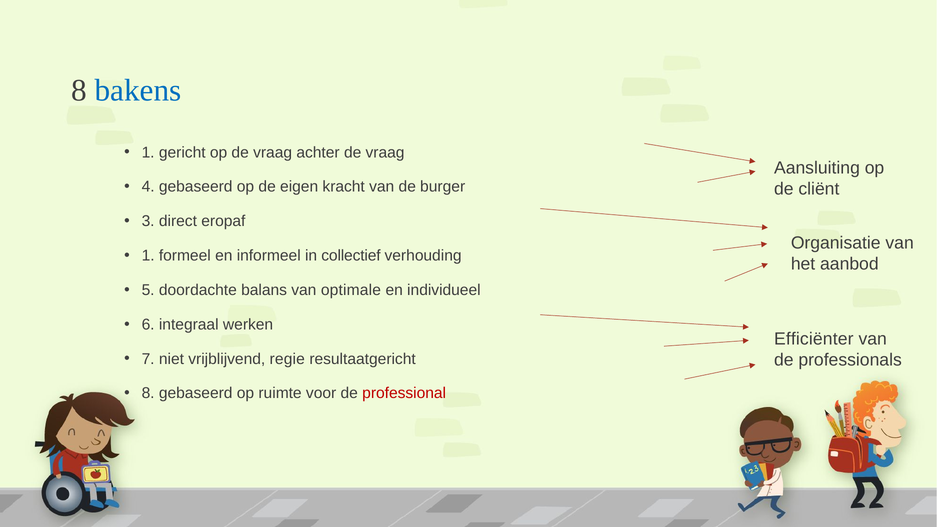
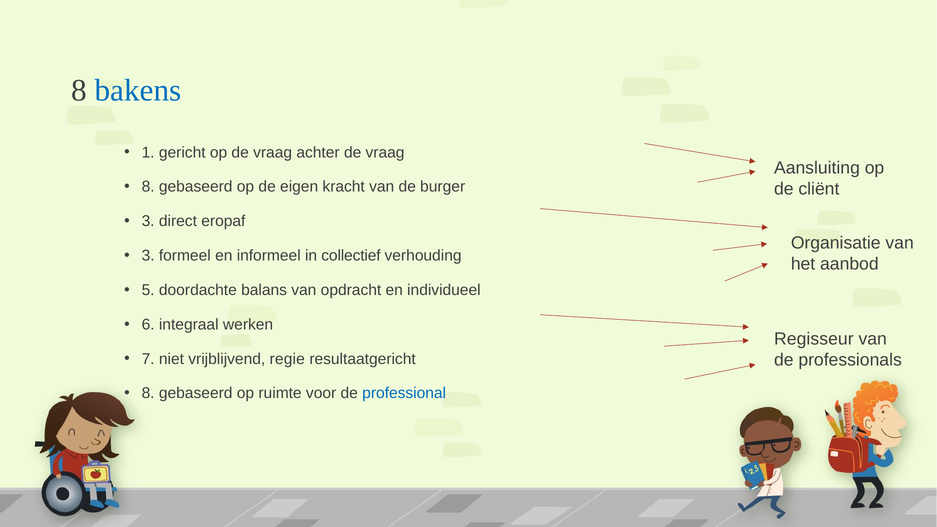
4: 4 -> 8 (148, 187)
1: 1 -> 3 (148, 256)
optimale: optimale -> opdracht (351, 290)
Efficiënter: Efficiënter -> Regisseur (814, 339)
professional colour: red -> blue (404, 393)
